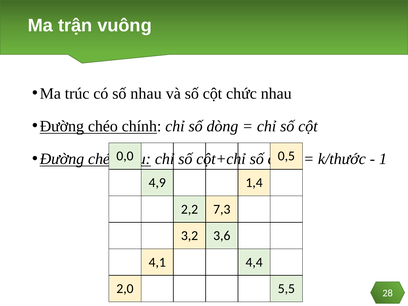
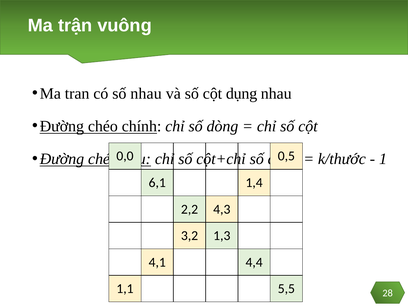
trúc: trúc -> tran (77, 94)
chức: chức -> dụng (242, 94)
4,9: 4,9 -> 6,1 (157, 183)
7,3: 7,3 -> 4,3 (222, 209)
3,6: 3,6 -> 1,3 (222, 236)
2,0: 2,0 -> 1,1 (125, 289)
